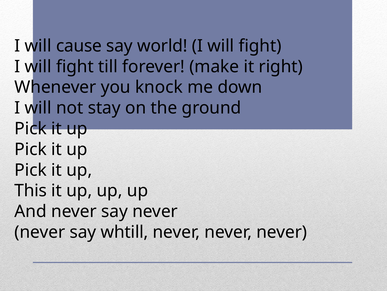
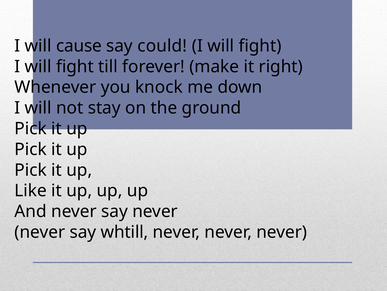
world: world -> could (162, 46)
This: This -> Like (31, 190)
